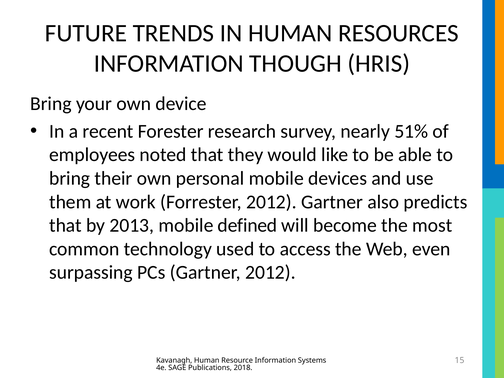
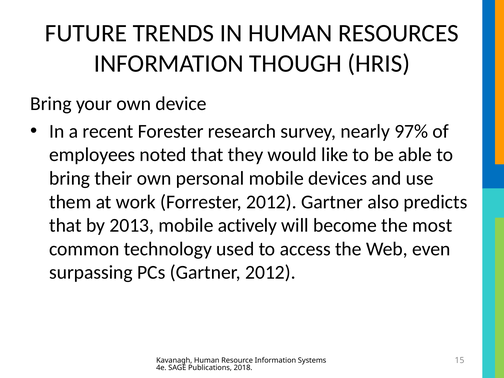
51%: 51% -> 97% (411, 131)
defined: defined -> actively (247, 225)
